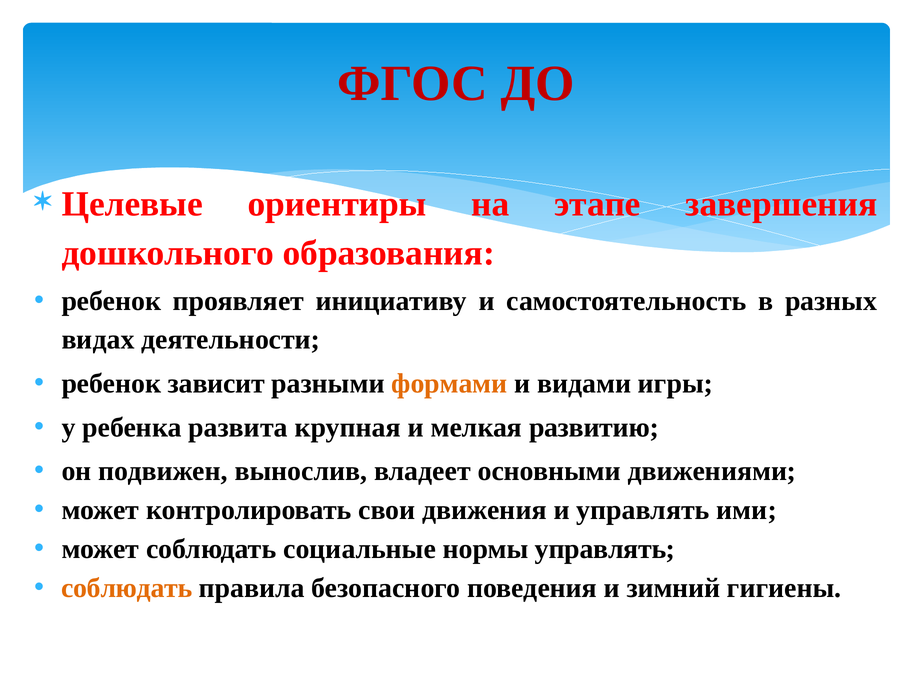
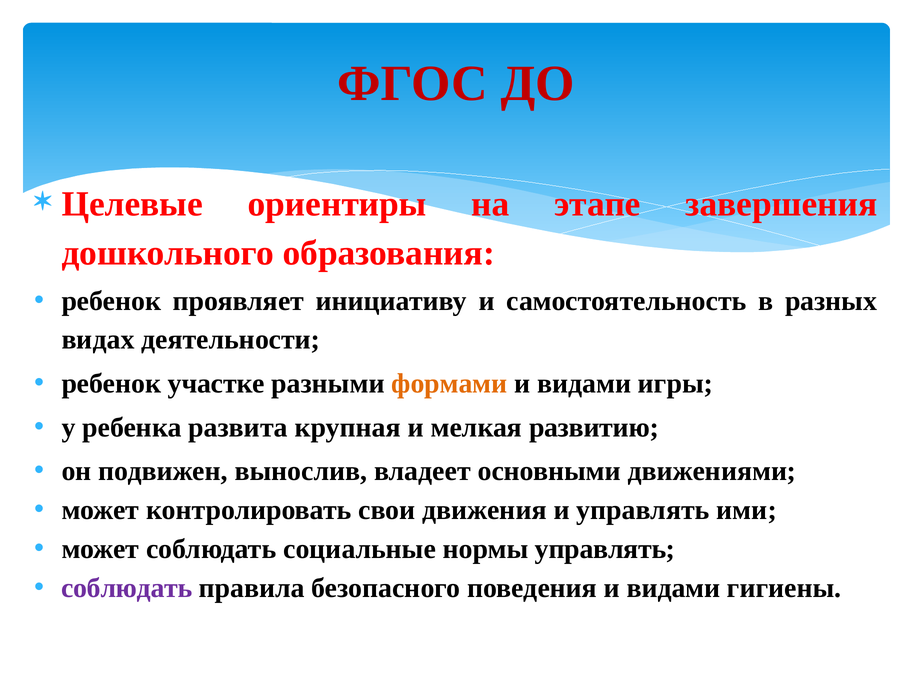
зависит: зависит -> участке (216, 383)
соблюдать colour: orange -> purple (127, 588)
поведения и зимний: зимний -> видами (673, 588)
